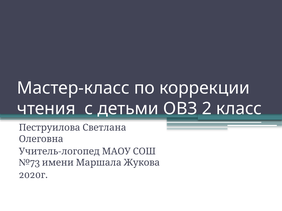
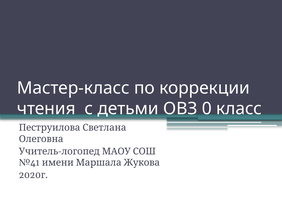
2: 2 -> 0 (207, 109)
№73: №73 -> №41 (29, 163)
